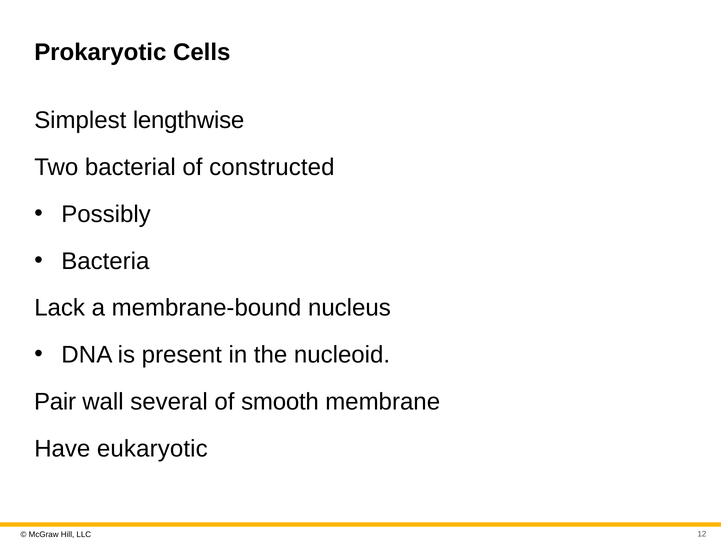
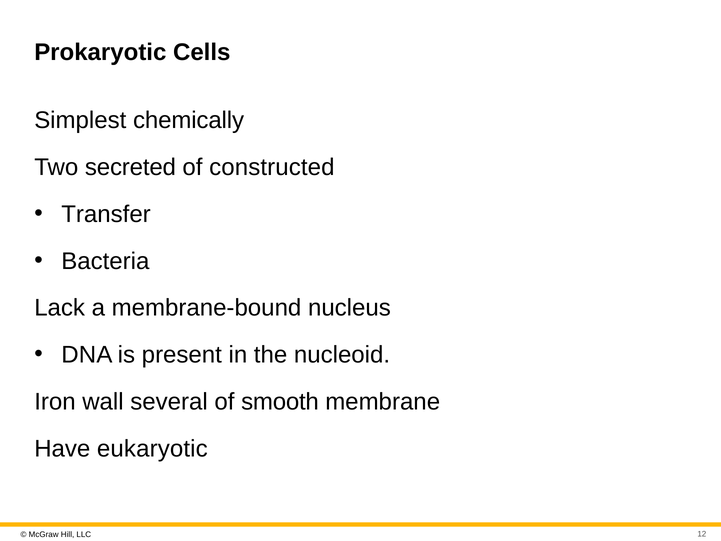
lengthwise: lengthwise -> chemically (189, 120)
bacterial: bacterial -> secreted (130, 167)
Possibly: Possibly -> Transfer (106, 214)
Pair: Pair -> Iron (55, 402)
